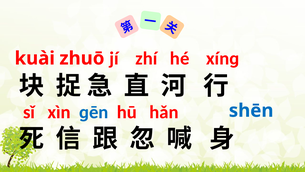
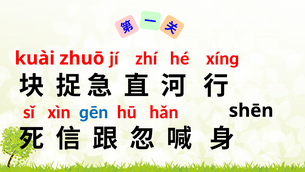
shēn colour: blue -> black (251, 110)
